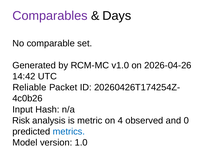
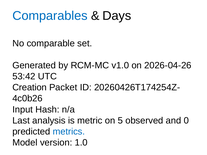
Comparables colour: purple -> blue (50, 16)
14:42: 14:42 -> 53:42 (24, 77)
Reliable: Reliable -> Creation (30, 88)
Risk: Risk -> Last (21, 121)
4: 4 -> 5 (120, 121)
